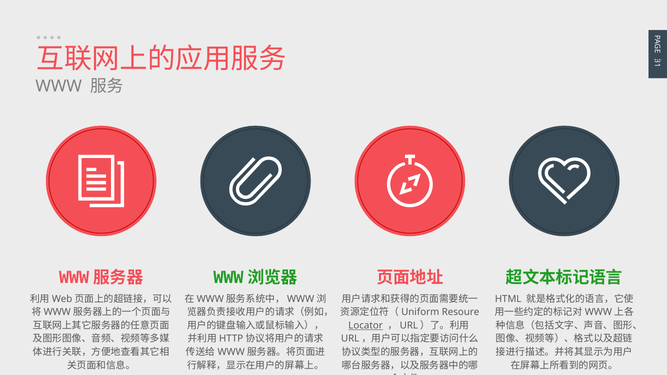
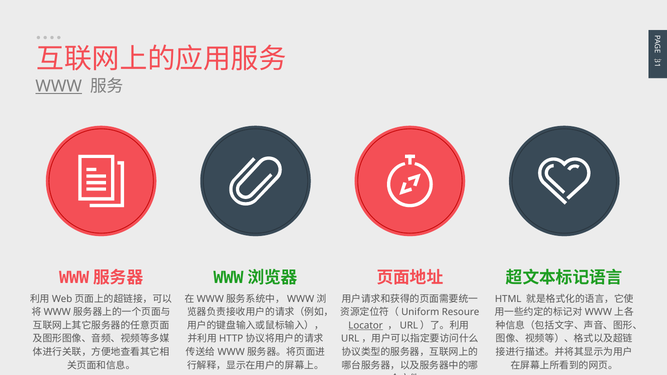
WWW underline: none -> present (59, 86)
